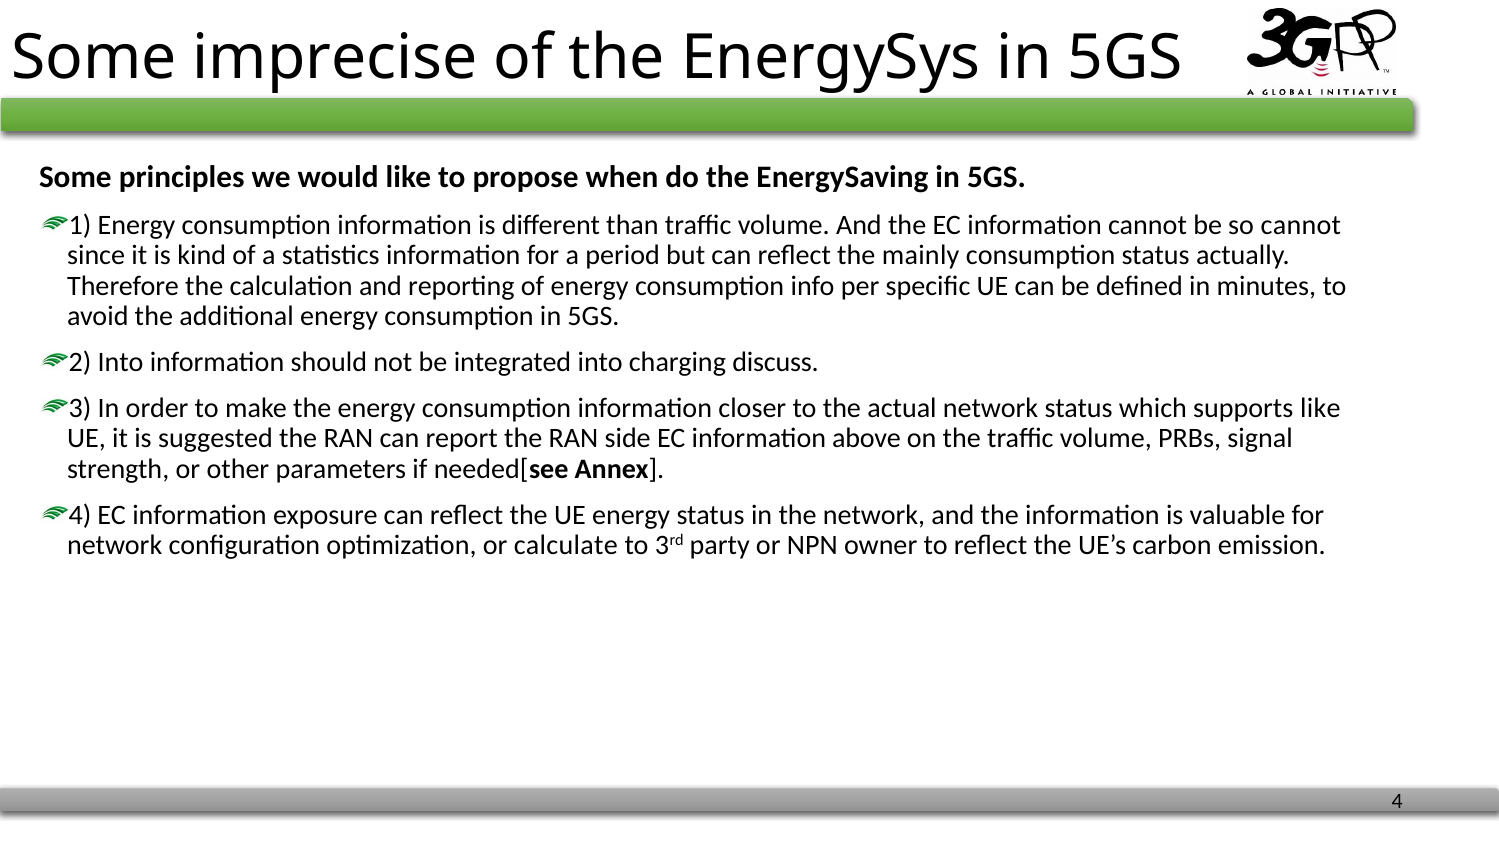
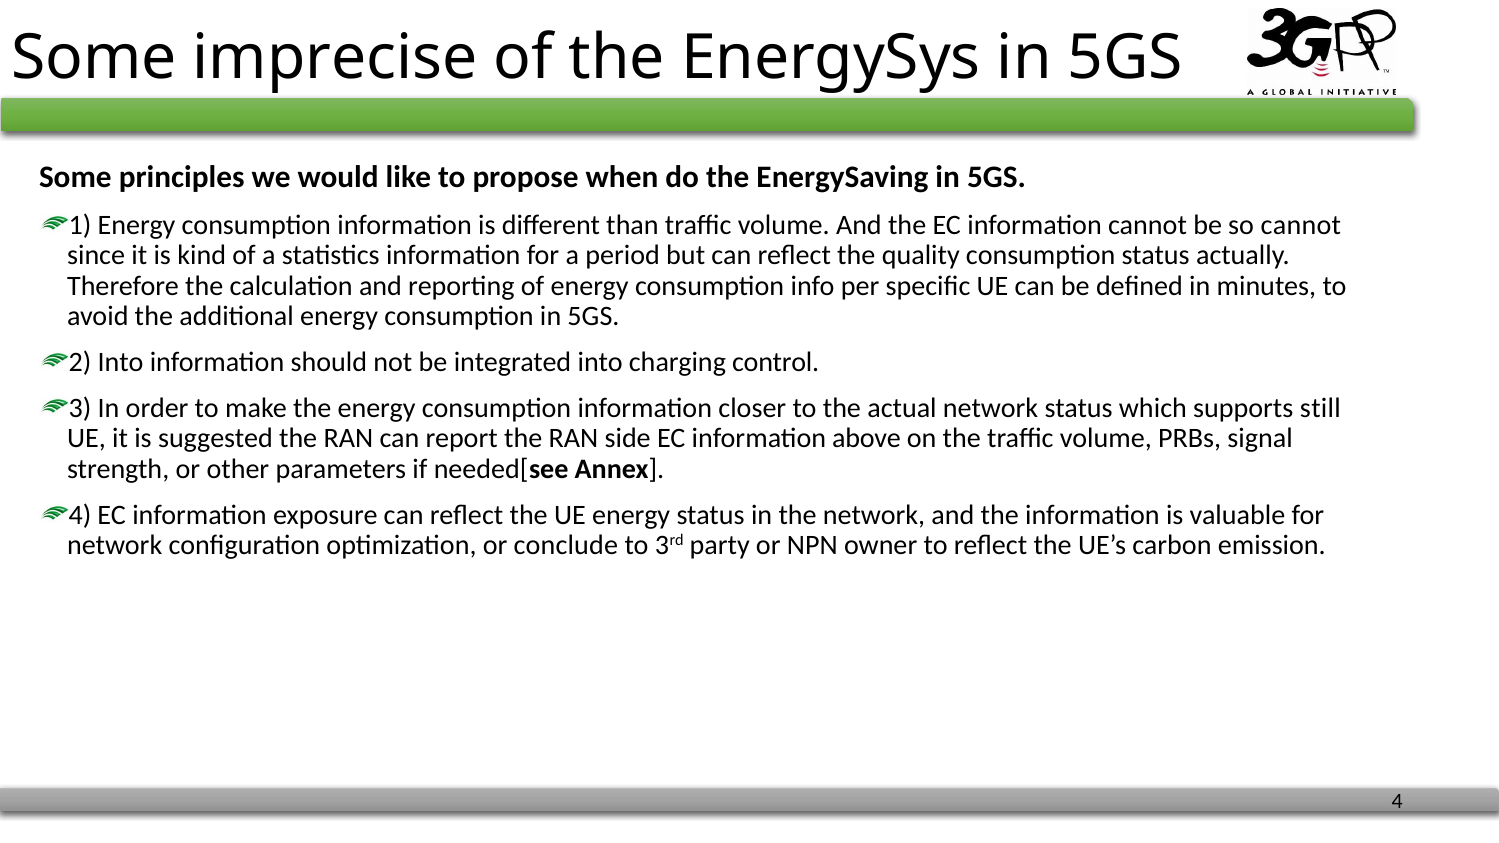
mainly: mainly -> quality (921, 255)
discuss: discuss -> control (776, 362)
supports like: like -> still (1320, 408)
calculate: calculate -> conclude (566, 545)
